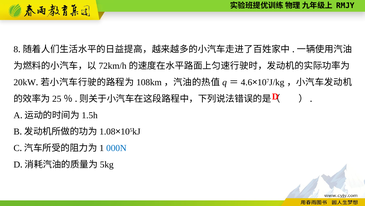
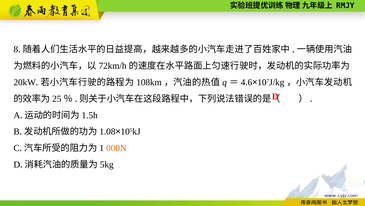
000N colour: blue -> orange (116, 148)
